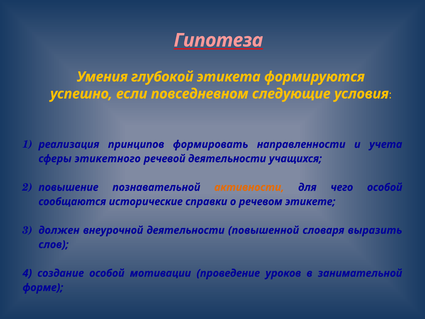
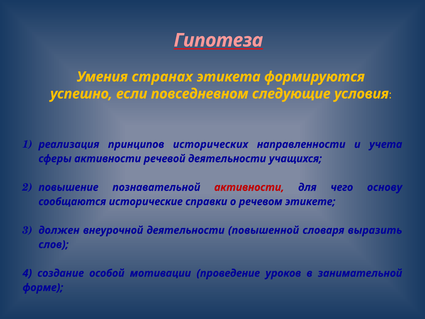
глубокой: глубокой -> странах (162, 77)
формировать: формировать -> исторических (211, 144)
сферы этикетного: этикетного -> активности (108, 159)
активности colour: orange -> red (249, 187)
чего особой: особой -> основу (385, 187)
